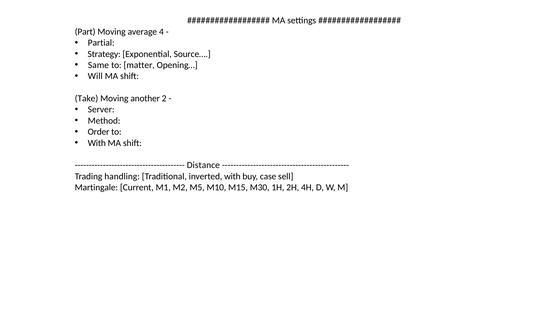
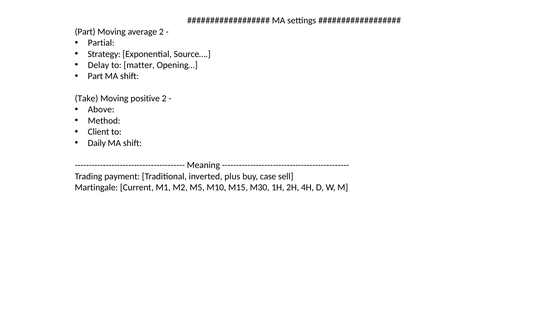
average 4: 4 -> 2 (161, 32)
Same: Same -> Delay (98, 65)
Will: Will -> Part (95, 76)
another: another -> positive (145, 98)
Server: Server -> Above (101, 109)
Order: Order -> Client (99, 132)
With: With -> Daily (97, 143)
Distance: Distance -> Meaning (203, 165)
handling: handling -> payment (122, 176)
inverted with: with -> plus (232, 176)
